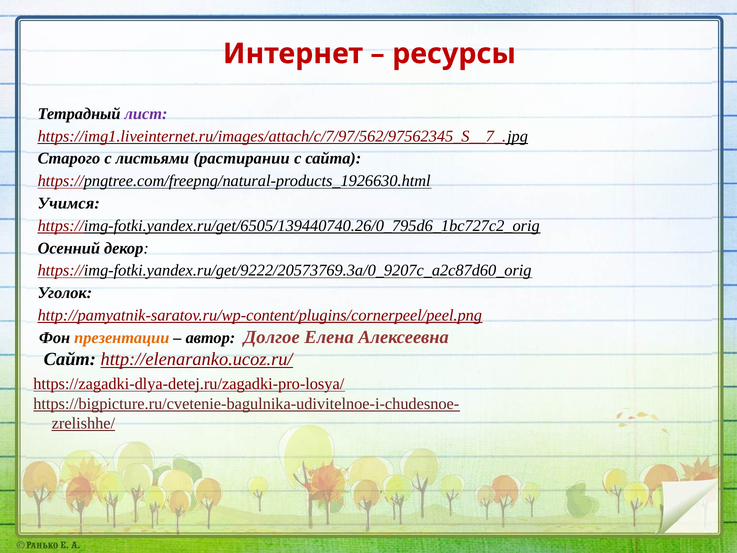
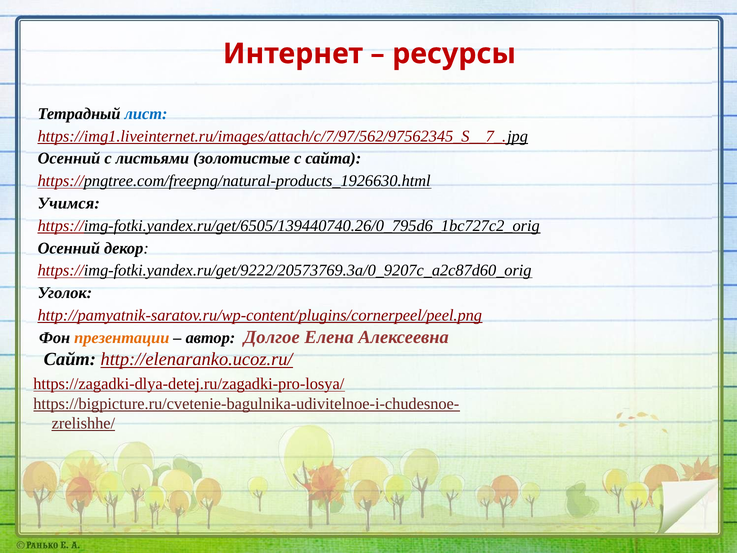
лист colour: purple -> blue (146, 114)
Старого: Старого -> Осенний (69, 159)
растирании: растирании -> золотистые (242, 159)
